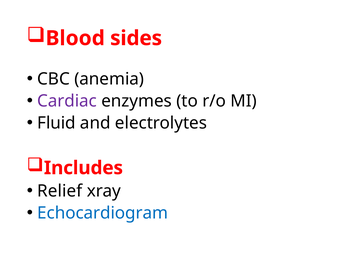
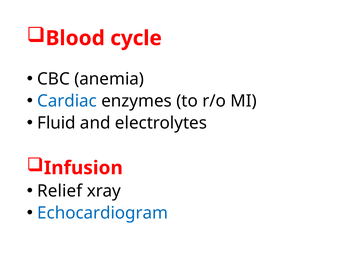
sides: sides -> cycle (136, 38)
Cardiac colour: purple -> blue (67, 101)
Includes: Includes -> Infusion (83, 168)
